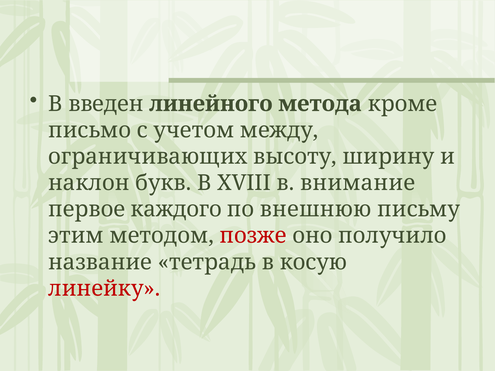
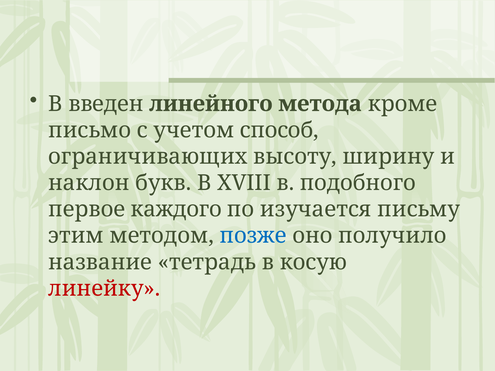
между: между -> способ (279, 130)
внимание: внимание -> подобного (358, 183)
внешнюю: внешнюю -> изучается (316, 209)
позже colour: red -> blue (253, 236)
